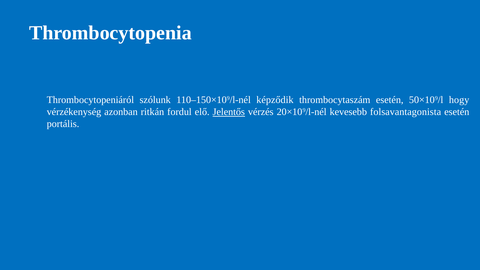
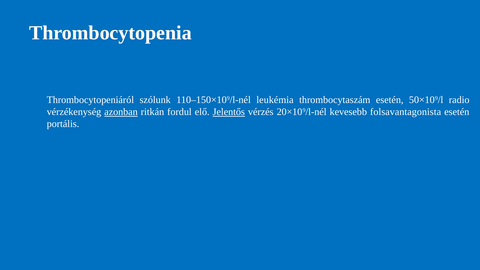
képződik: képződik -> leukémia (275, 100)
hogy: hogy -> radio (459, 100)
azonban underline: none -> present (121, 112)
